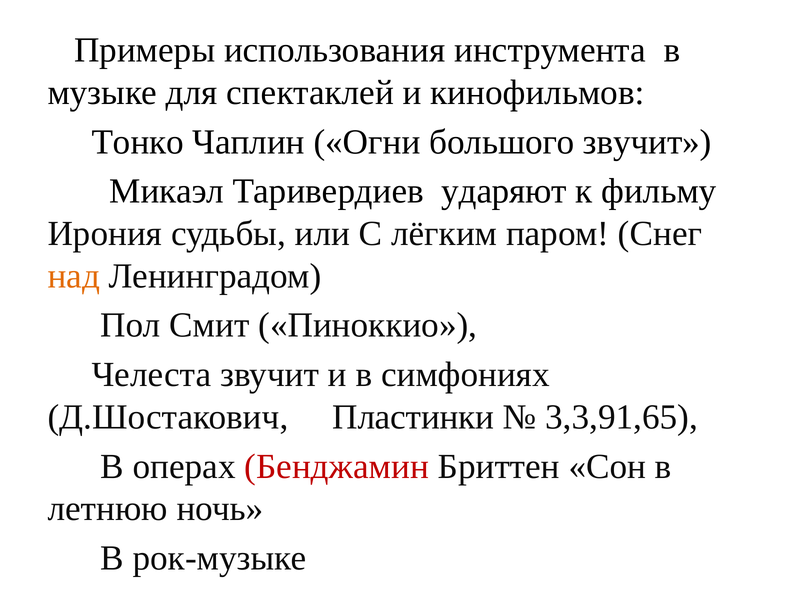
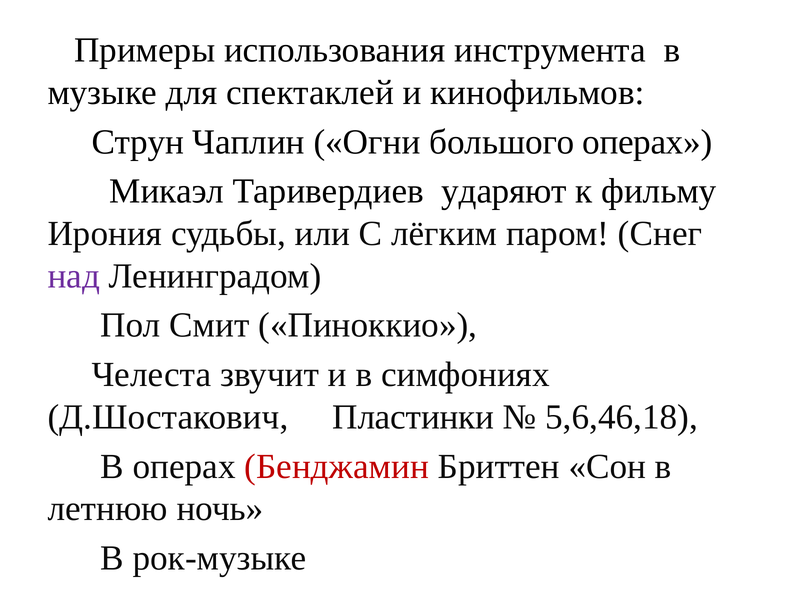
Тонко: Тонко -> Струн (138, 142)
большого звучит: звучит -> операх (647, 142)
над colour: orange -> purple (74, 276)
3,3,91,65: 3,3,91,65 -> 5,6,46,18 (622, 417)
